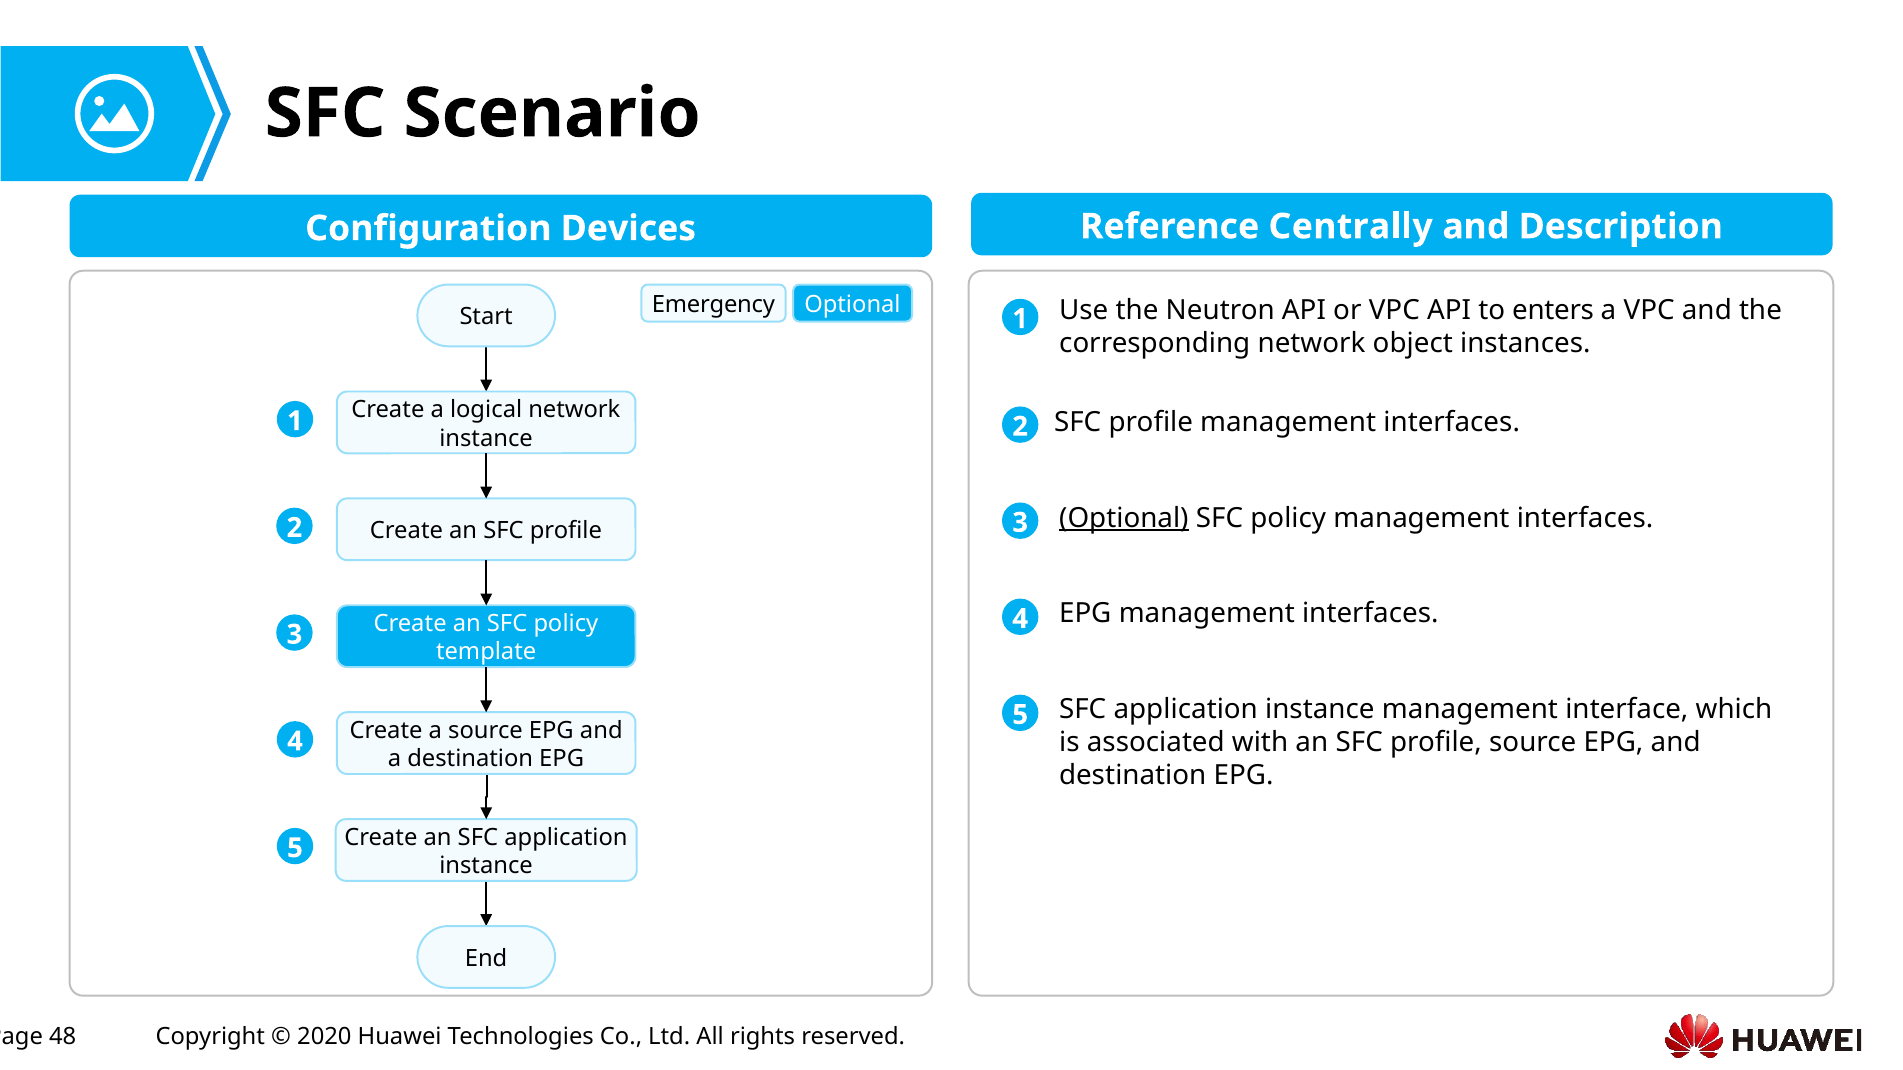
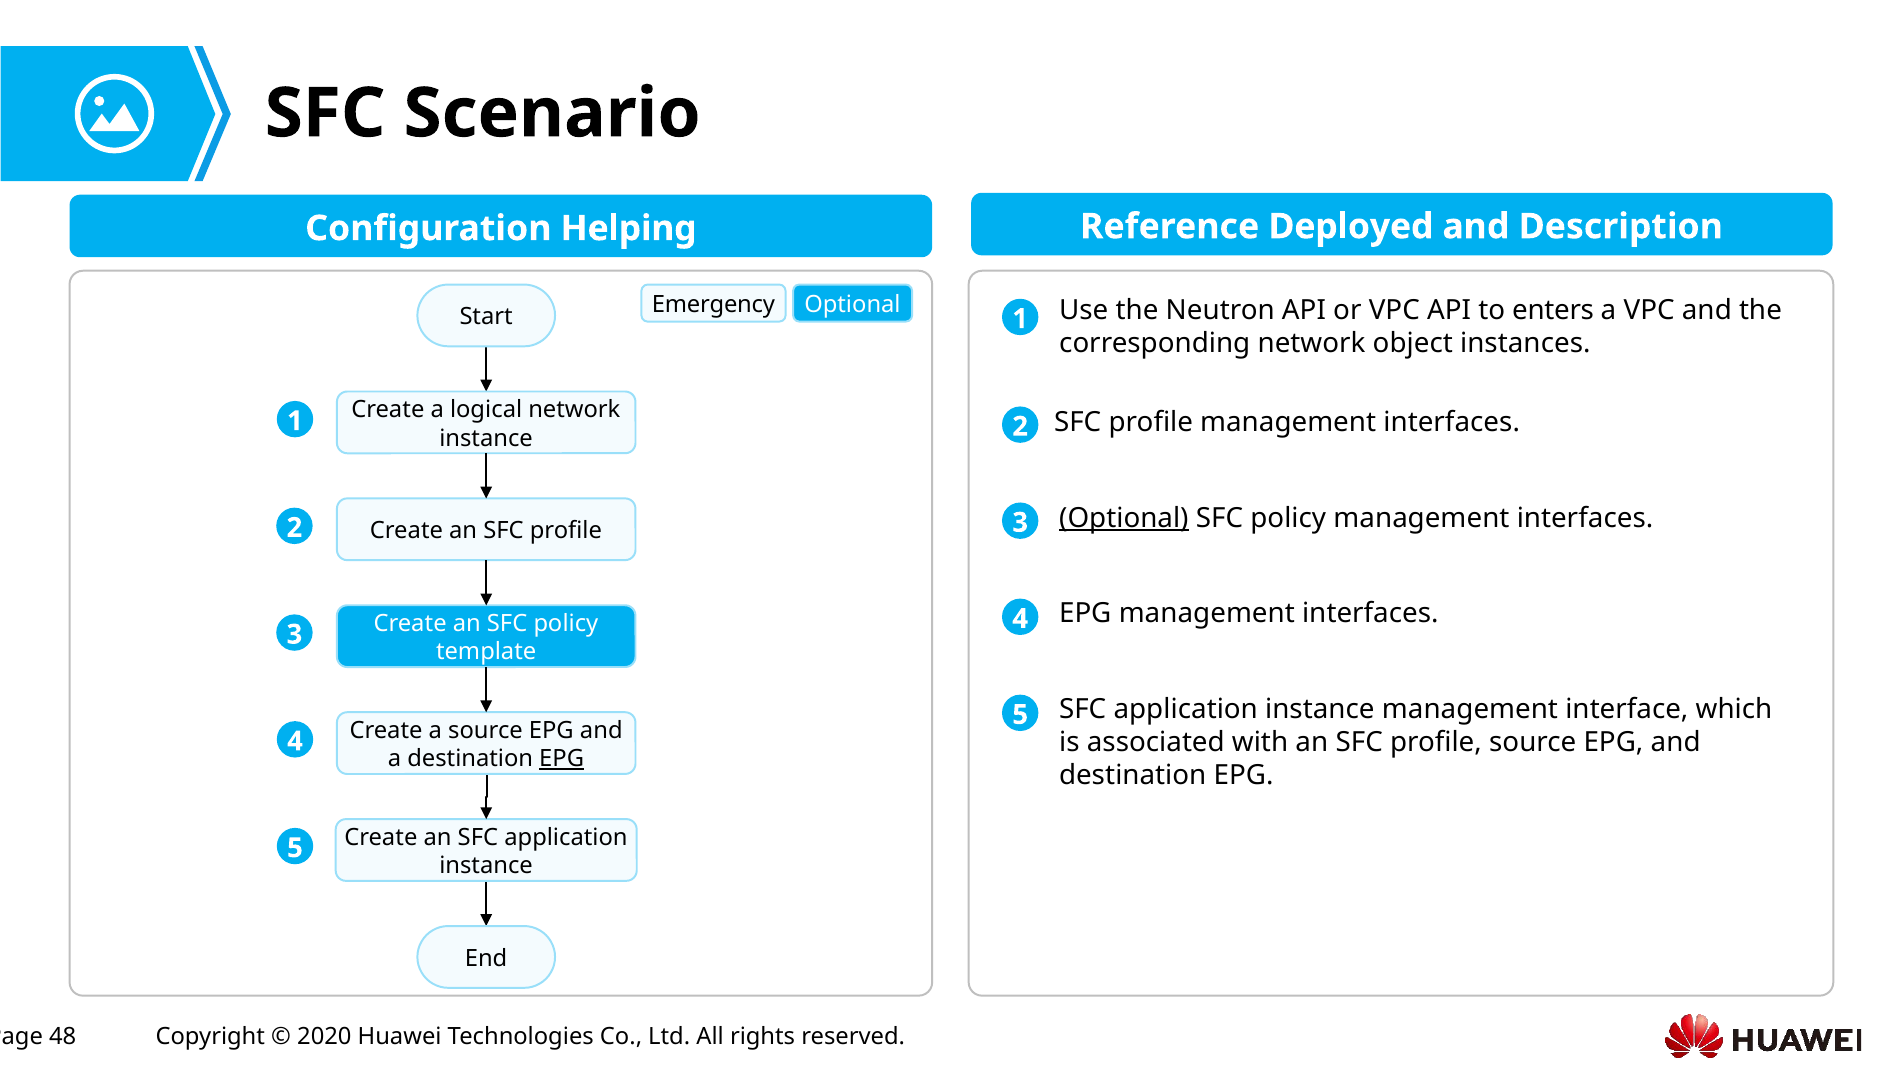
Devices: Devices -> Helping (629, 229)
Centrally: Centrally -> Deployed (1351, 227)
EPG underline: none -> present (562, 759)
